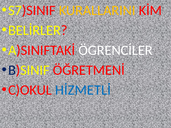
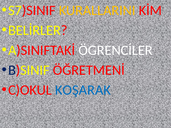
HİZMETLİ: HİZMETLİ -> KOŞARAK (83, 90)
